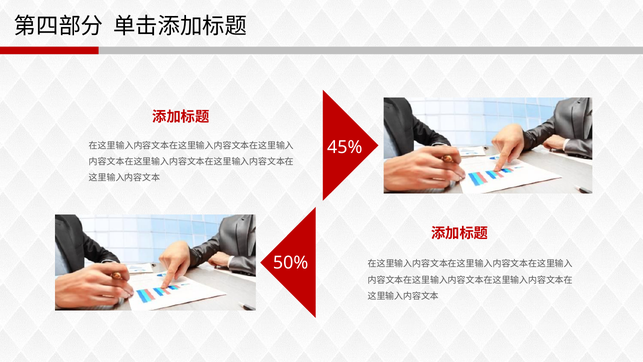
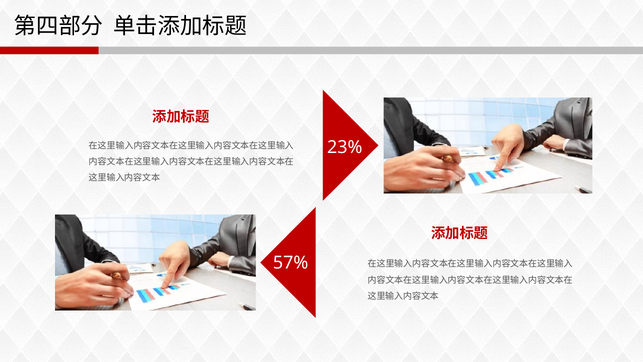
45%: 45% -> 23% (345, 147)
50%: 50% -> 57% (291, 263)
